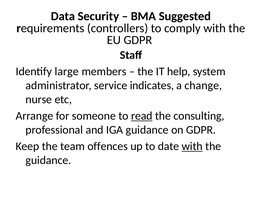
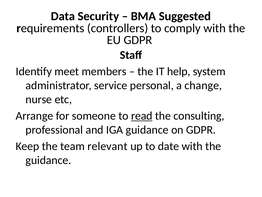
large: large -> meet (67, 71)
indicates: indicates -> personal (152, 85)
offences: offences -> relevant (108, 146)
with underline: present -> none (192, 146)
